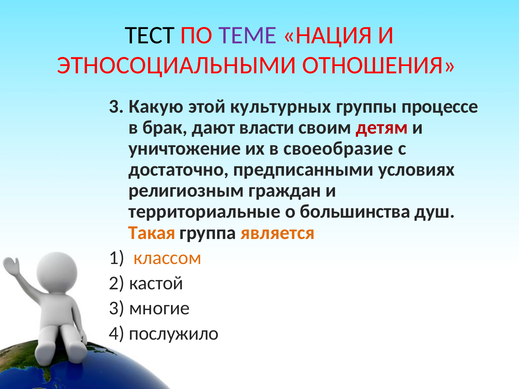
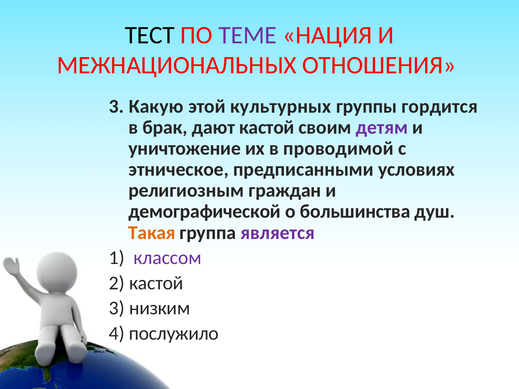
ЭТНОСОЦИАЛЬНЫМИ: ЭТНОСОЦИАЛЬНЫМИ -> МЕЖНАЦИОНАЛЬНЫХ (177, 65)
процессе: процессе -> гордится (440, 106)
дают власти: власти -> кастой (267, 128)
детям colour: red -> purple (382, 128)
своеобразие: своеобразие -> проводимой (338, 149)
достаточно: достаточно -> этническое (179, 170)
территориальные: территориальные -> демографической (205, 212)
является colour: orange -> purple (278, 233)
классом colour: orange -> purple (167, 258)
многие: многие -> низким (160, 308)
